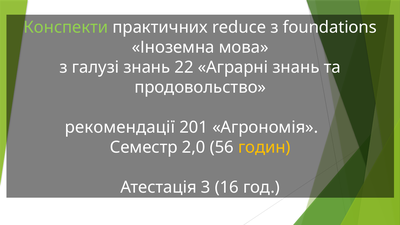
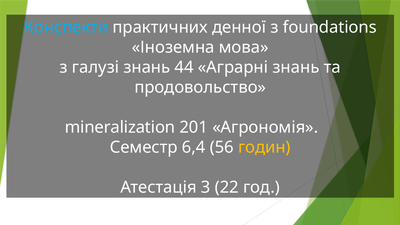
Конспекти colour: light green -> light blue (66, 27)
reduce: reduce -> денної (239, 27)
22: 22 -> 44 (184, 67)
рекомендації: рекомендації -> mineralization (120, 127)
2,0: 2,0 -> 6,4 (194, 147)
16: 16 -> 22 (227, 187)
